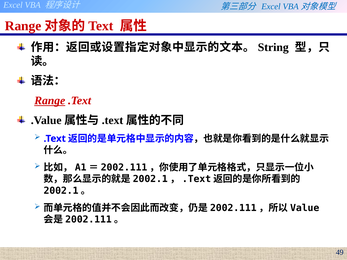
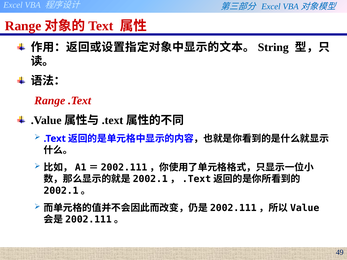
Range underline: present -> none (50, 101)
